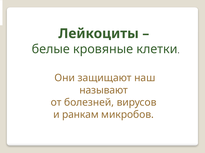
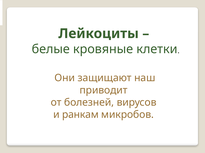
называют: называют -> приводит (104, 91)
